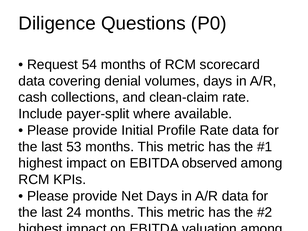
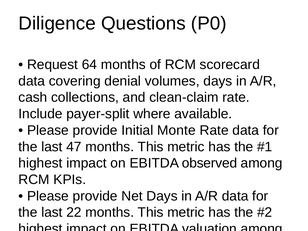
54: 54 -> 64 (89, 65)
Profile: Profile -> Monte (176, 130)
53: 53 -> 47 (74, 147)
24: 24 -> 22 (74, 212)
